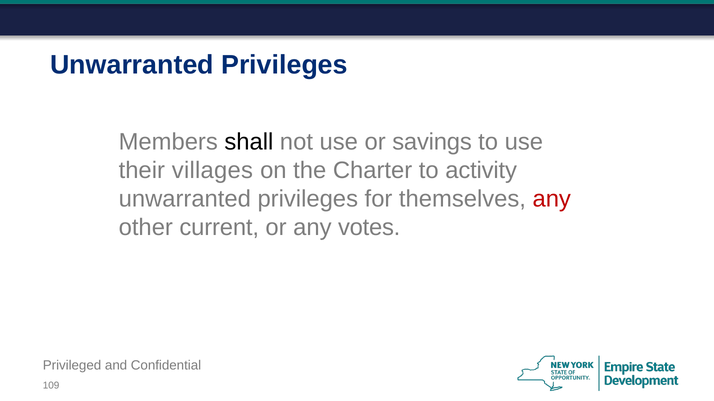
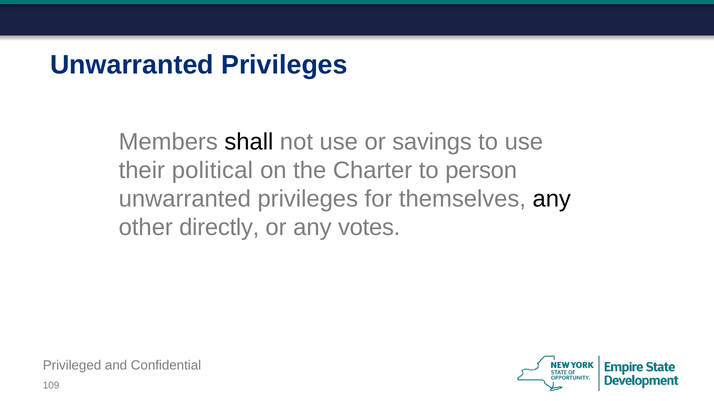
villages: villages -> political (212, 171)
activity: activity -> person (481, 171)
any colour: red -> black (552, 199)
current: current -> directly (219, 228)
